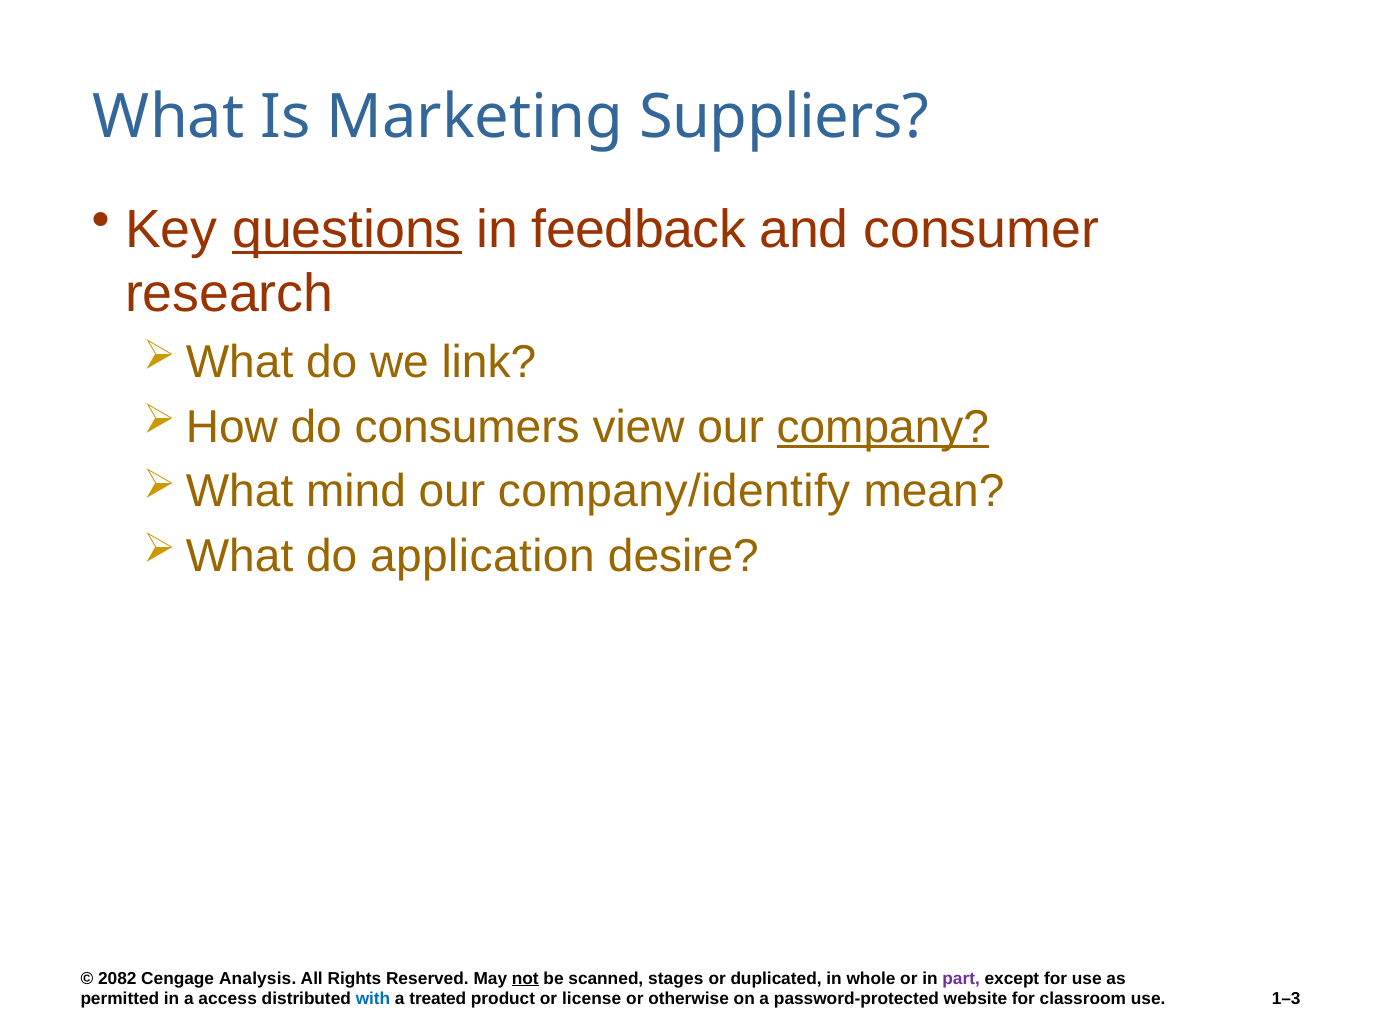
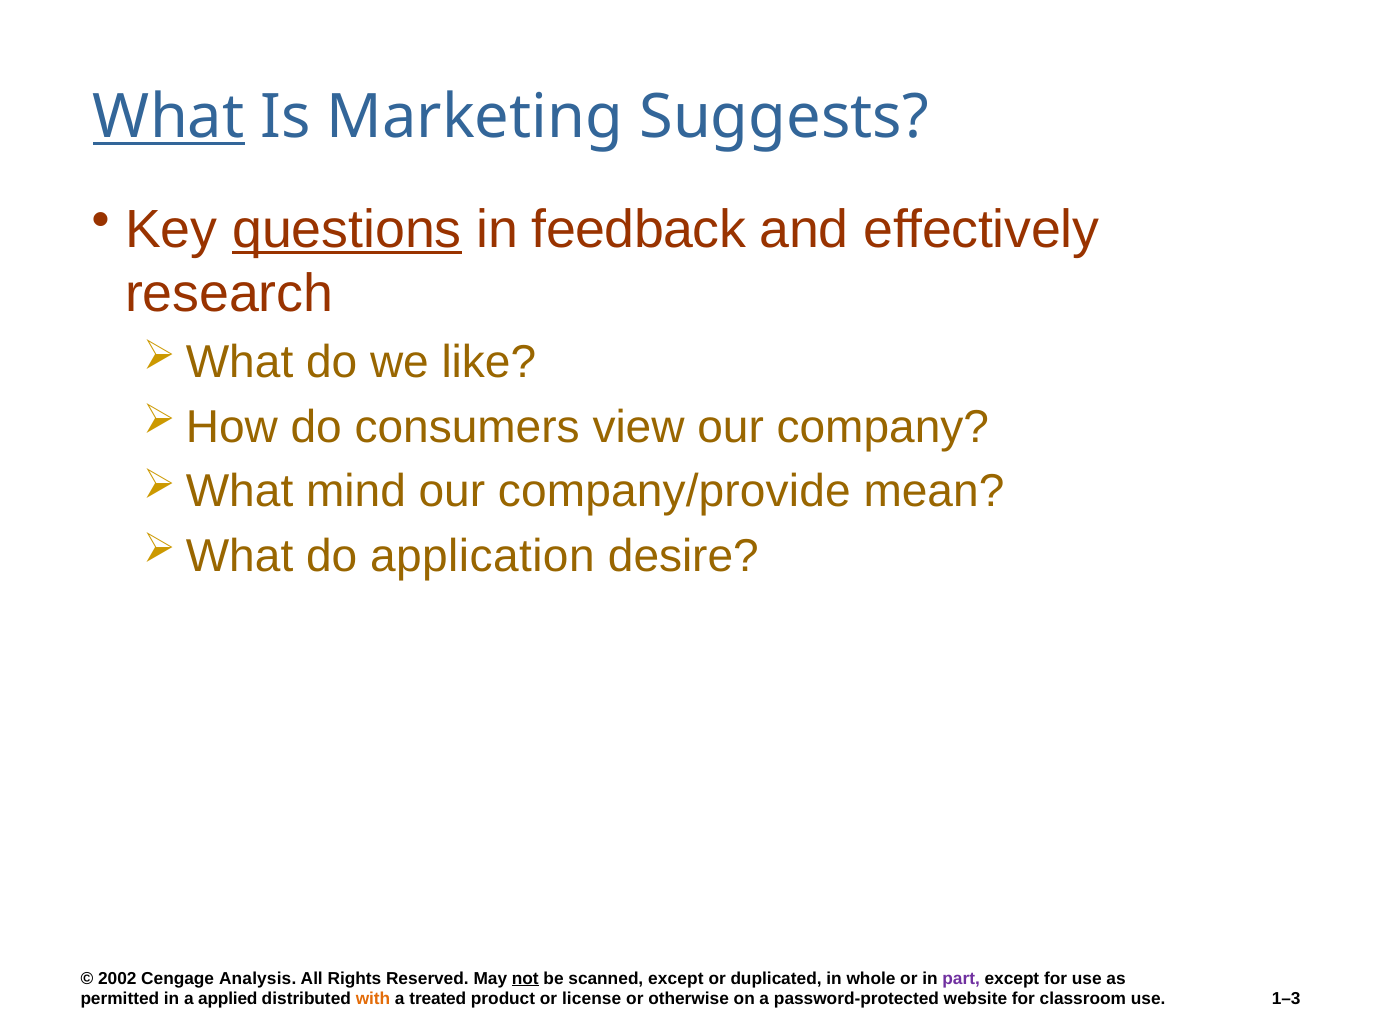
What underline: none -> present (169, 117)
Suppliers: Suppliers -> Suggests (784, 117)
consumer: consumer -> effectively (981, 229)
link: link -> like (489, 362)
company underline: present -> none (883, 427)
company/identify: company/identify -> company/provide (674, 491)
2082: 2082 -> 2002 (117, 978)
scanned stages: stages -> except (676, 978)
access: access -> applied (228, 999)
with colour: blue -> orange (373, 999)
